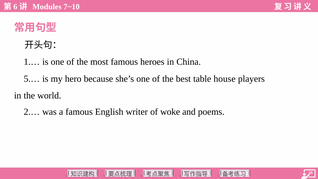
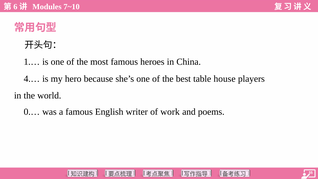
5.…: 5.… -> 4.… (32, 79)
2.…: 2.… -> 0.… (32, 112)
woke: woke -> work (170, 112)
